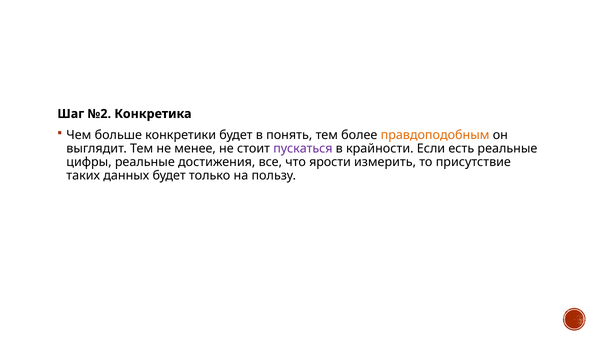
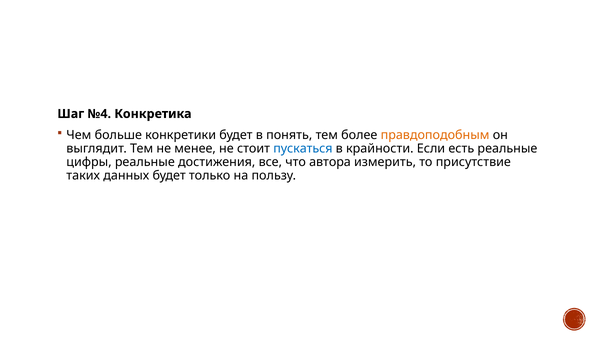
№2: №2 -> №4 (99, 114)
пускаться colour: purple -> blue (303, 148)
ярости: ярости -> автора (330, 162)
